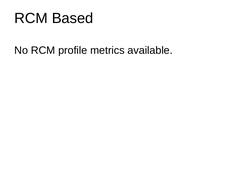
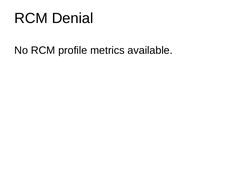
Based: Based -> Denial (73, 18)
